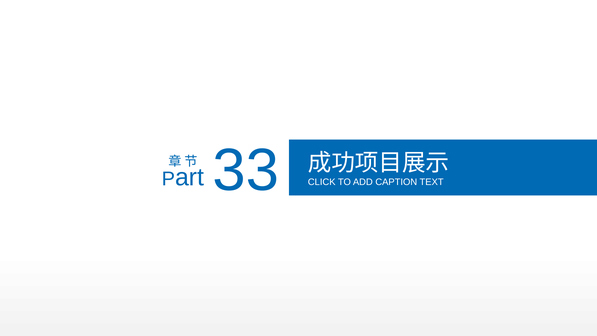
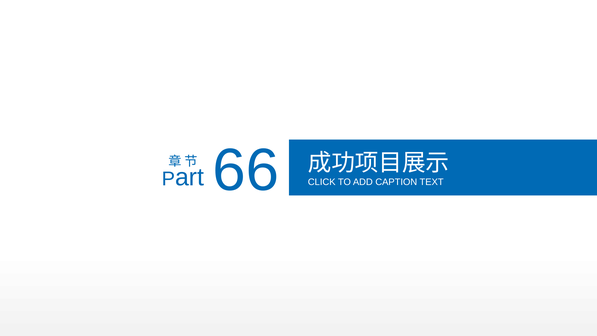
33: 33 -> 66 (246, 170)
